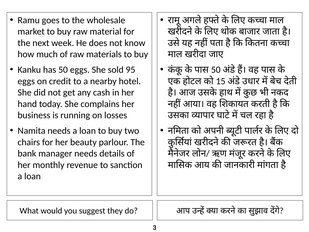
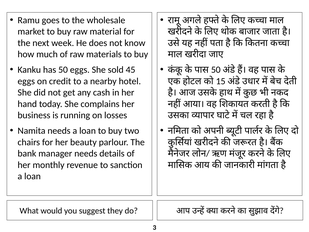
95: 95 -> 45 (131, 70)
